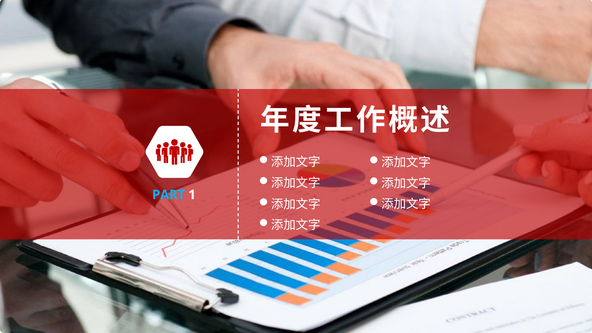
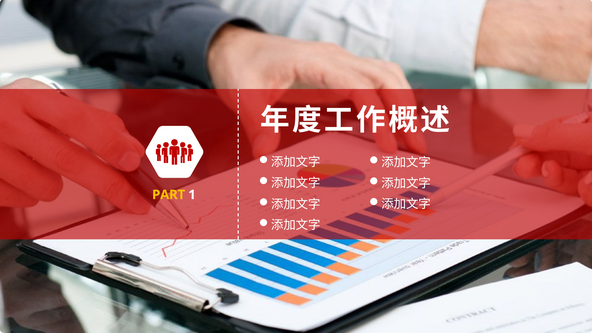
PART colour: light blue -> yellow (169, 195)
